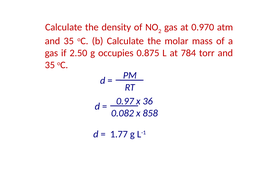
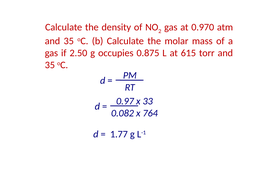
784: 784 -> 615 (188, 53)
36: 36 -> 33 (148, 101)
858: 858 -> 764 (150, 113)
